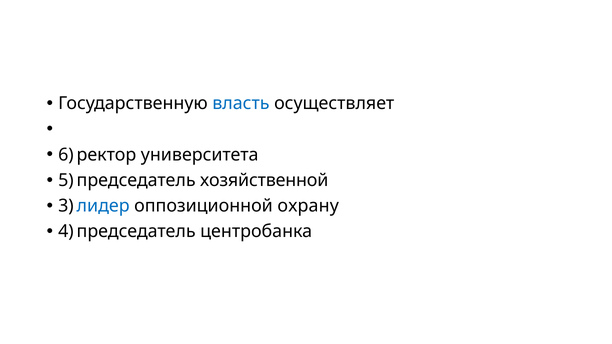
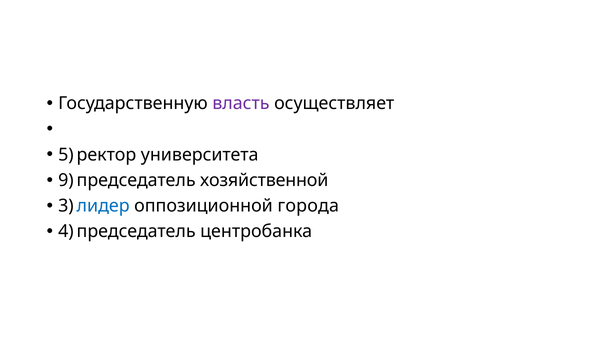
власть colour: blue -> purple (241, 103)
6: 6 -> 5 (66, 155)
5: 5 -> 9 (66, 180)
охрану: охрану -> города (308, 206)
